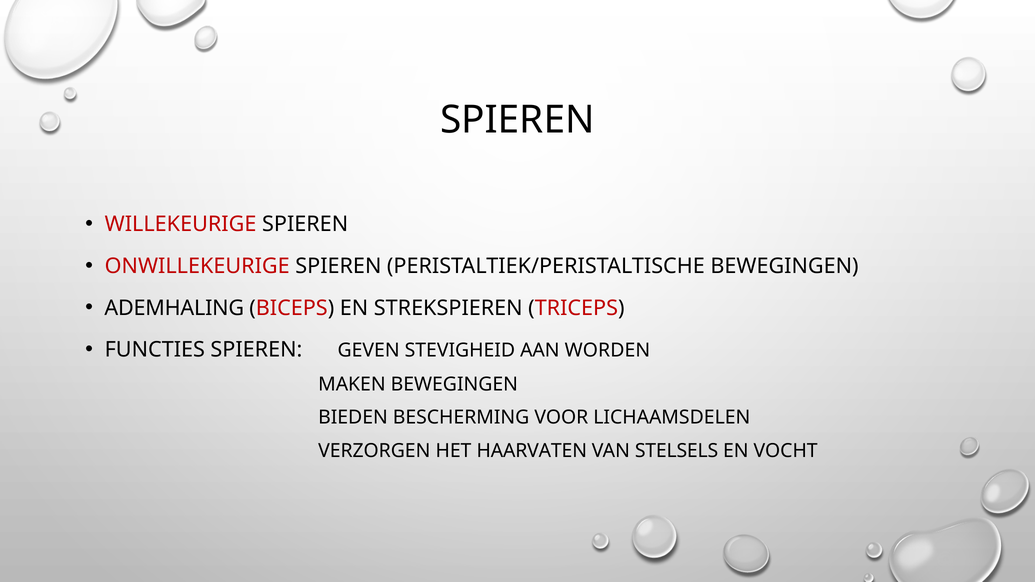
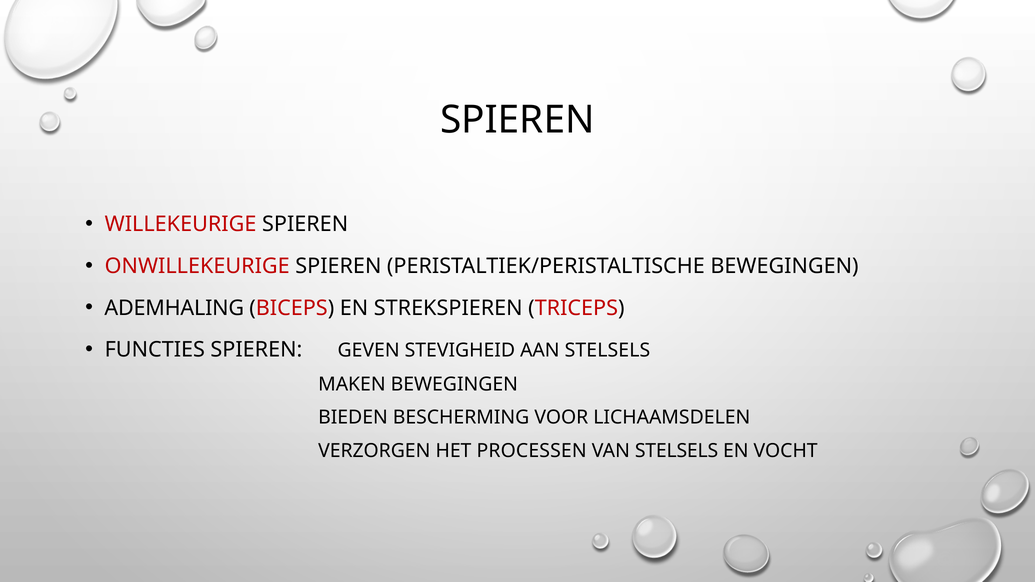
AAN WORDEN: WORDEN -> STELSELS (607, 351)
HAARVATEN: HAARVATEN -> PROCESSEN (532, 451)
